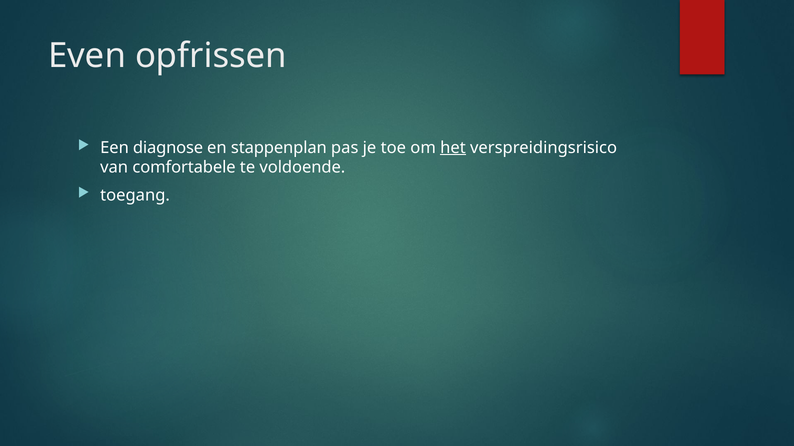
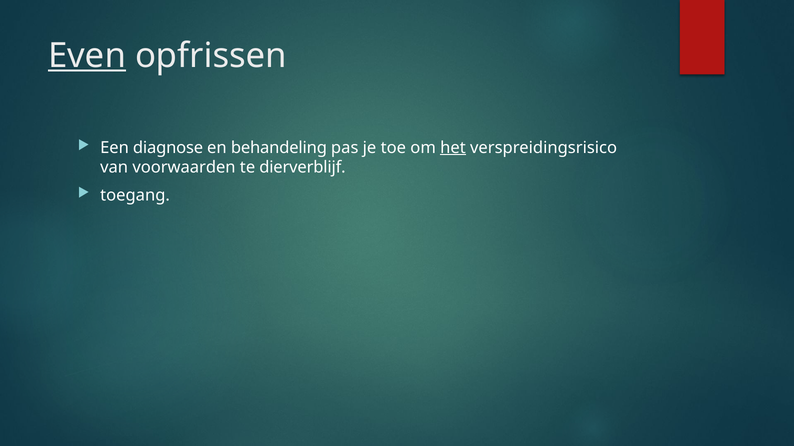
Even underline: none -> present (87, 56)
stappenplan: stappenplan -> behandeling (279, 148)
comfortabele: comfortabele -> voorwaarden (184, 168)
voldoende: voldoende -> dierverblijf (302, 168)
